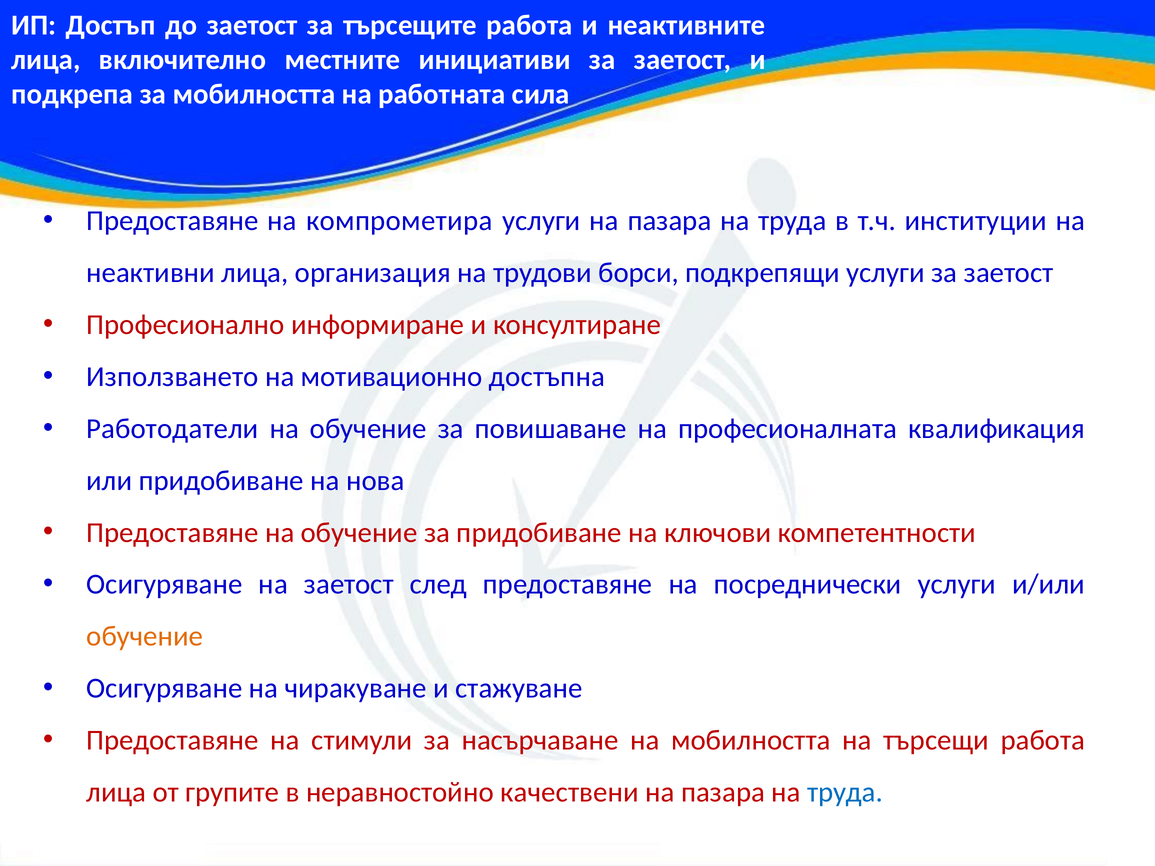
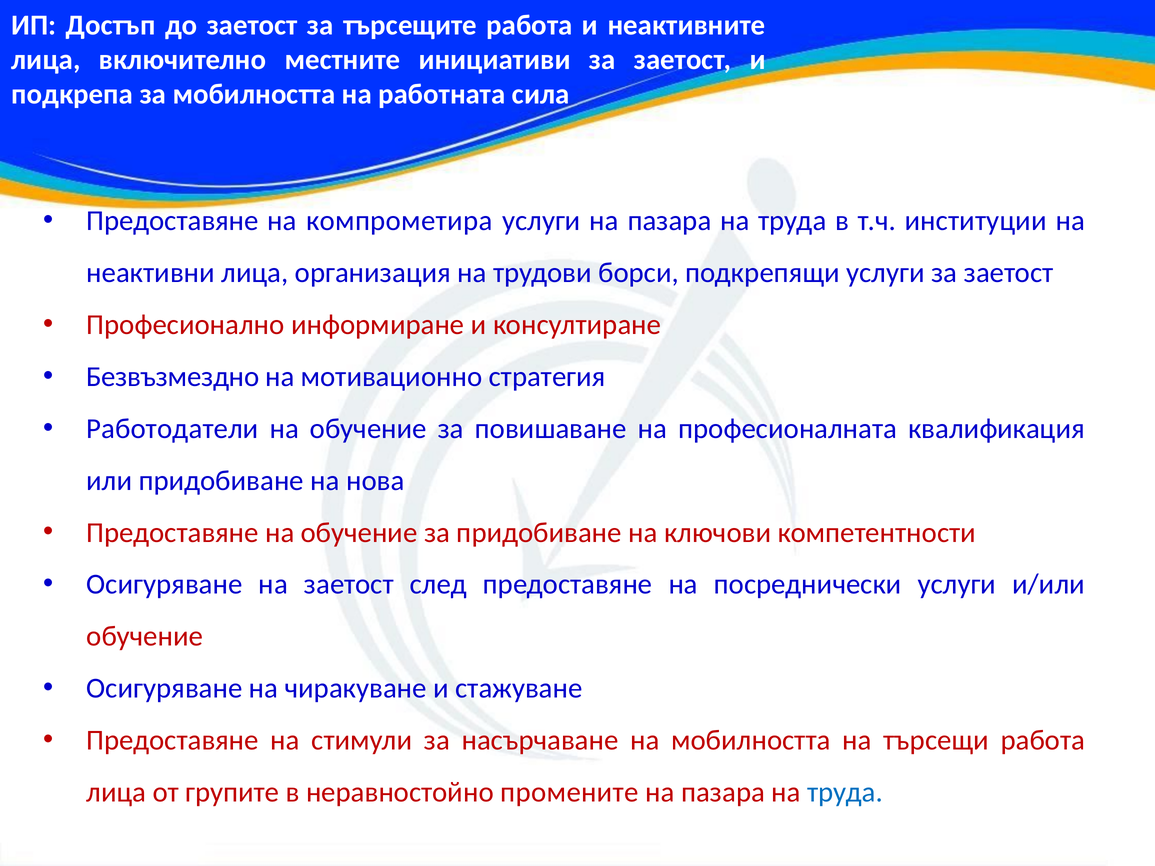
Използването: Използването -> Безвъзмездно (173, 377)
достъпна: достъпна -> стратегия (547, 377)
обучение colour: orange -> red (145, 637)
качествени: качествени -> промените (569, 793)
